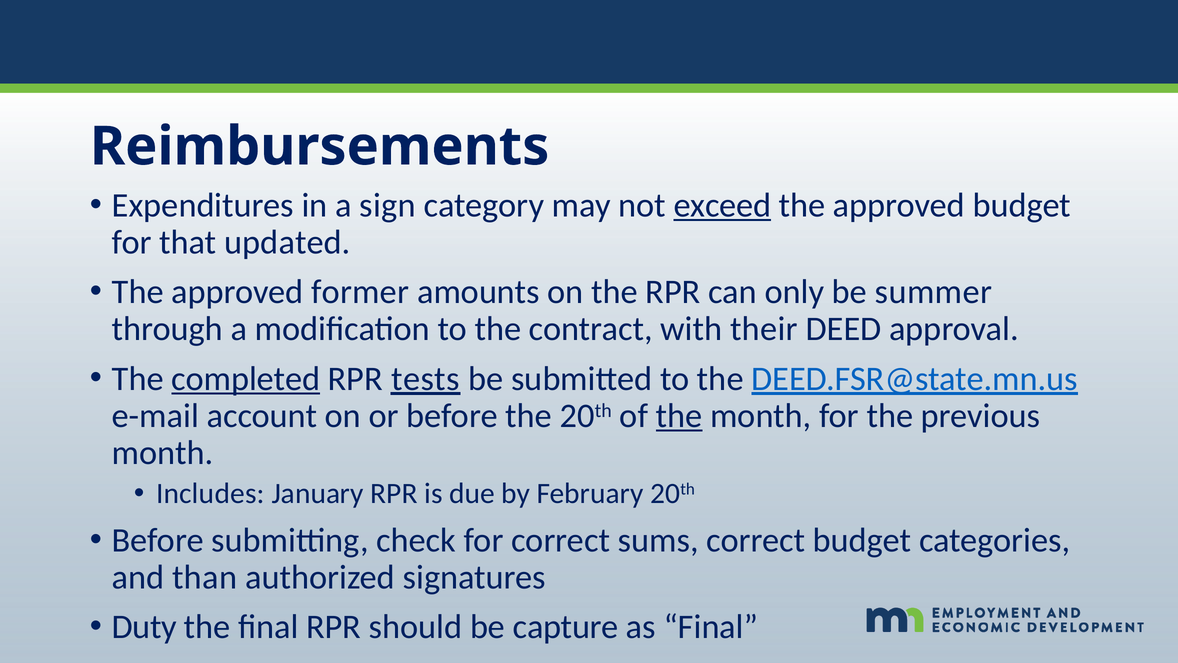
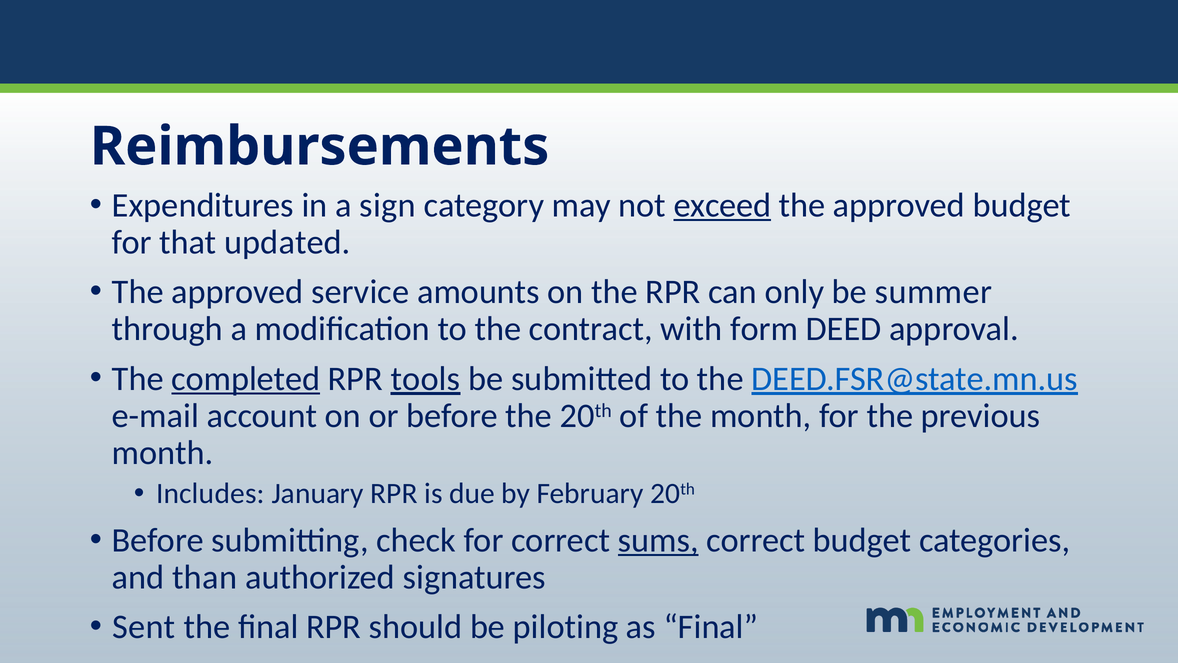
former: former -> service (360, 292)
their: their -> form (764, 329)
tests: tests -> tools (426, 378)
the underline: present -> none (679, 416)
sums underline: none -> present (658, 540)
Duty: Duty -> Sent (144, 626)
capture: capture -> piloting (566, 626)
